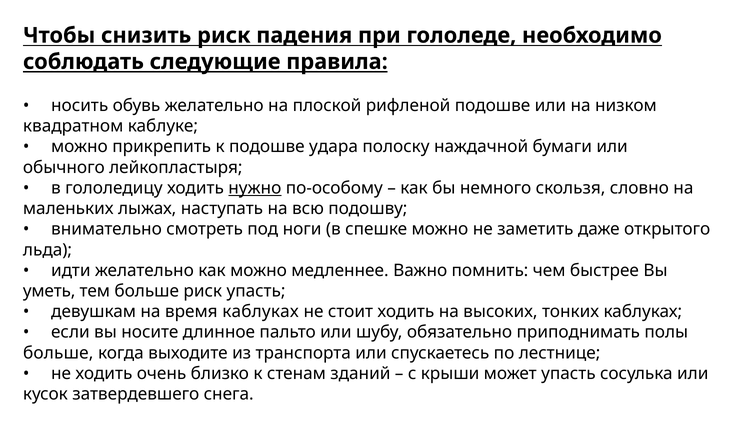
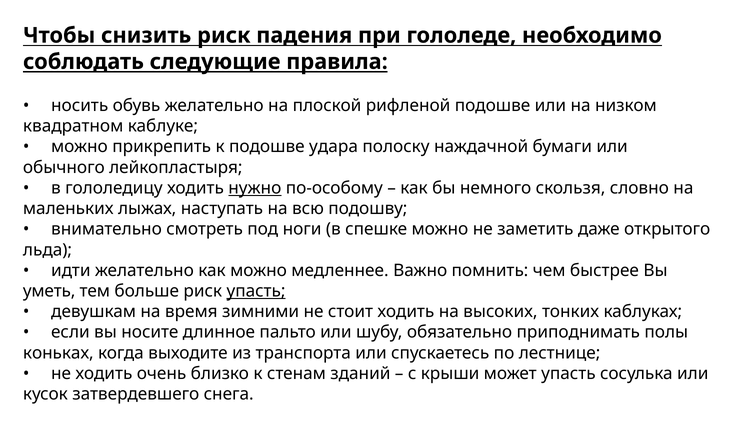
упасть underline: none -> present (256, 291)
время каблуках: каблуках -> зимними (261, 312)
больше: больше -> коньках (58, 353)
